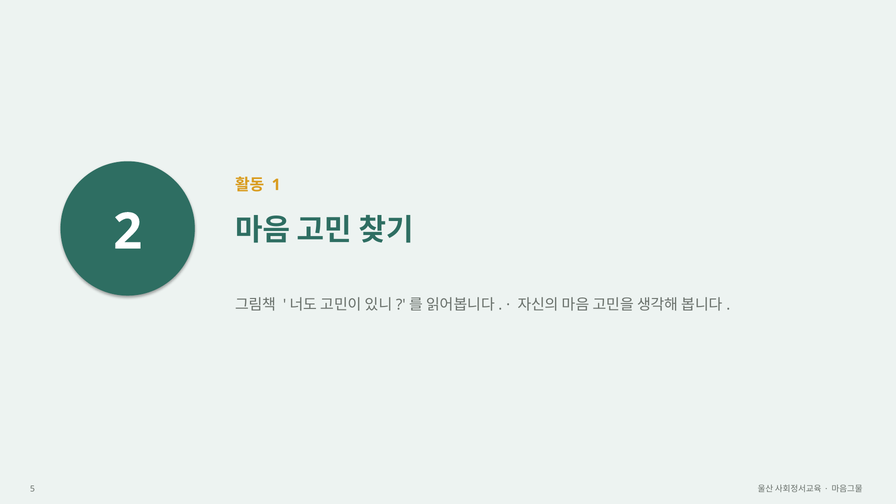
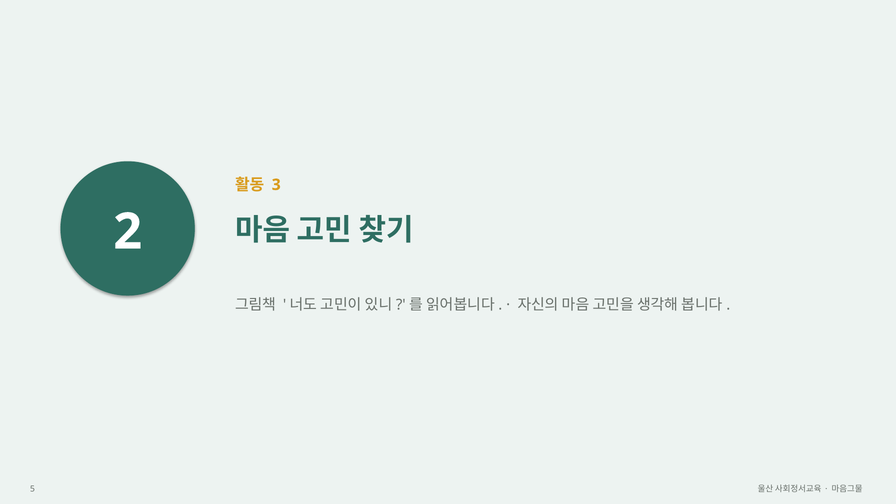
1: 1 -> 3 (276, 185)
